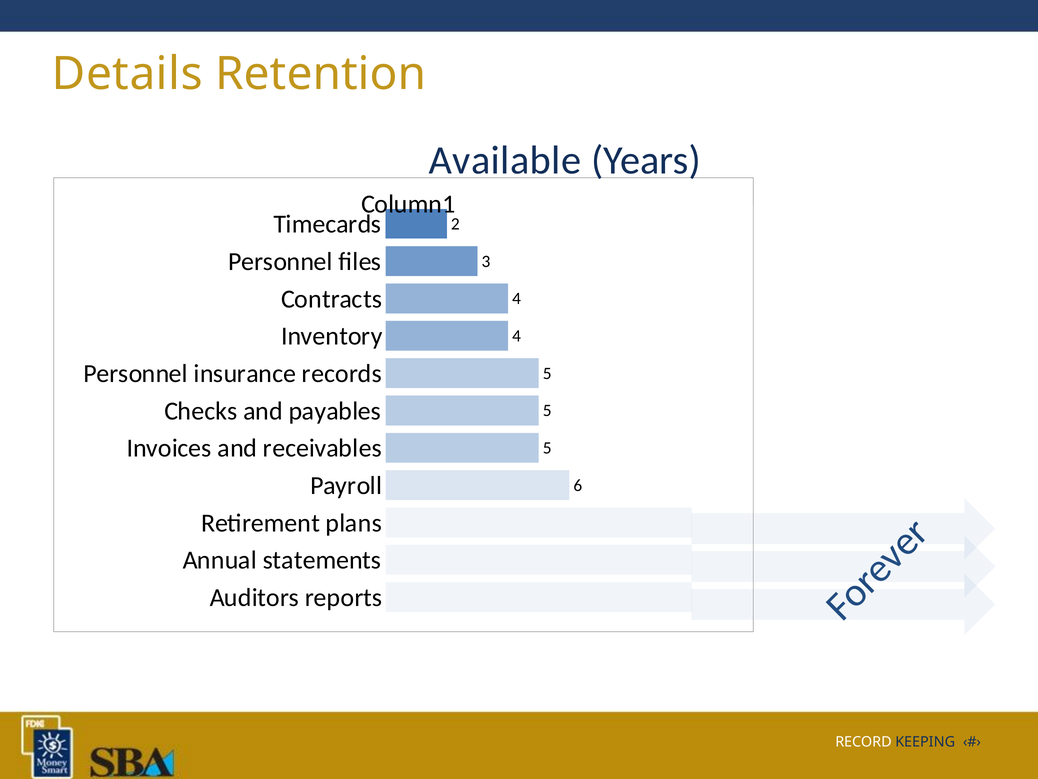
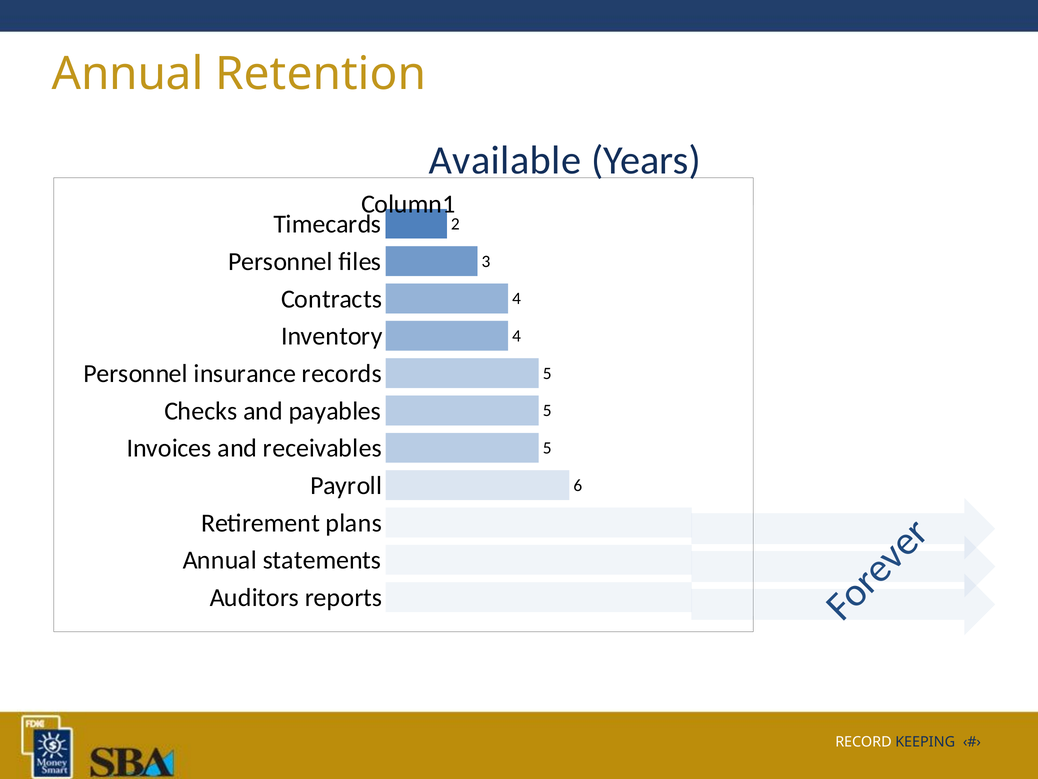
Details: Details -> Annual (128, 74)
